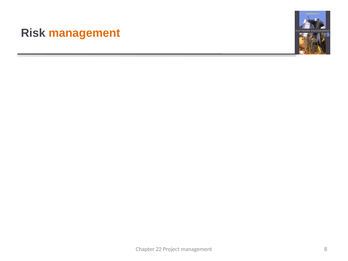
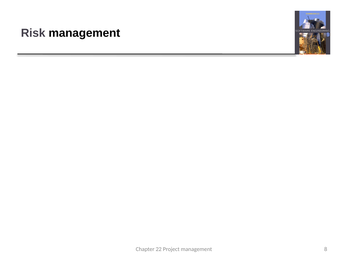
management colour: orange -> black (84, 33)
